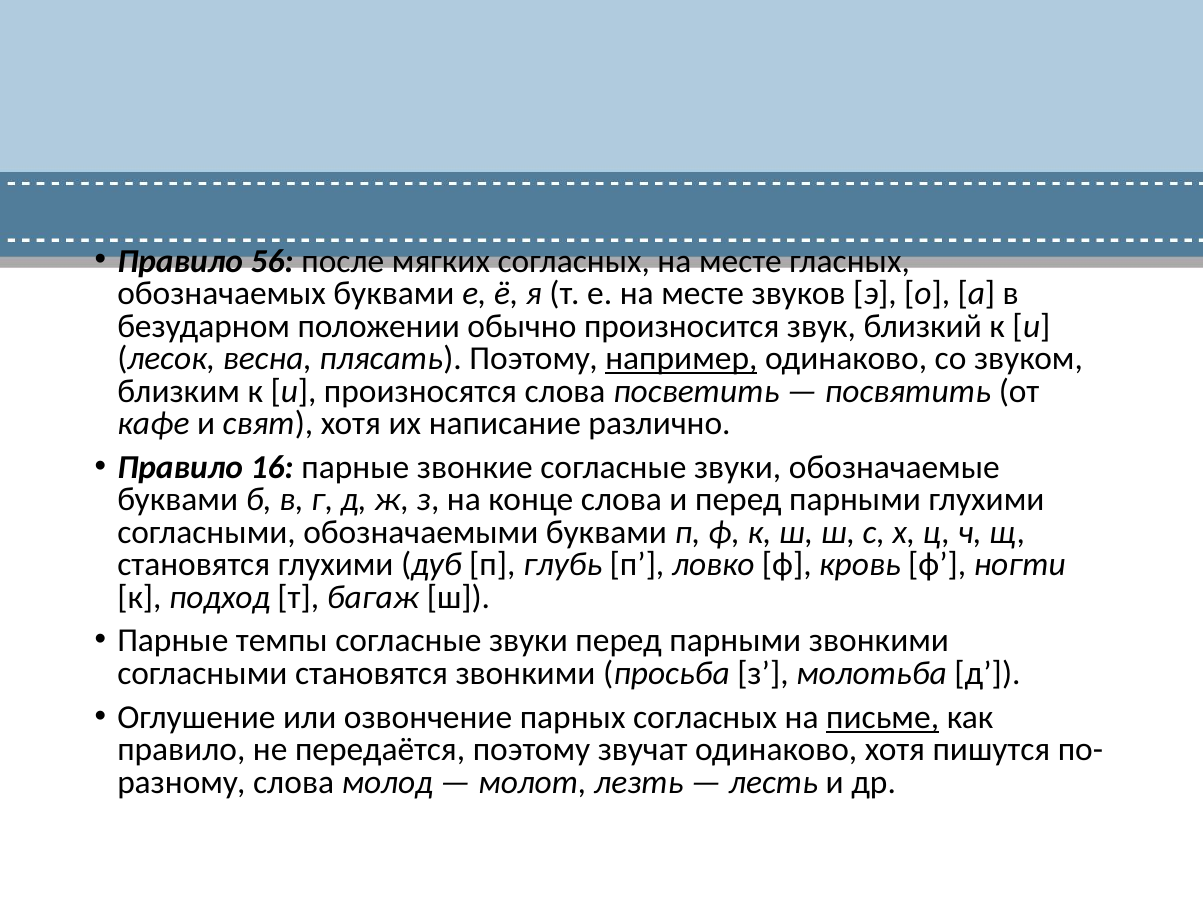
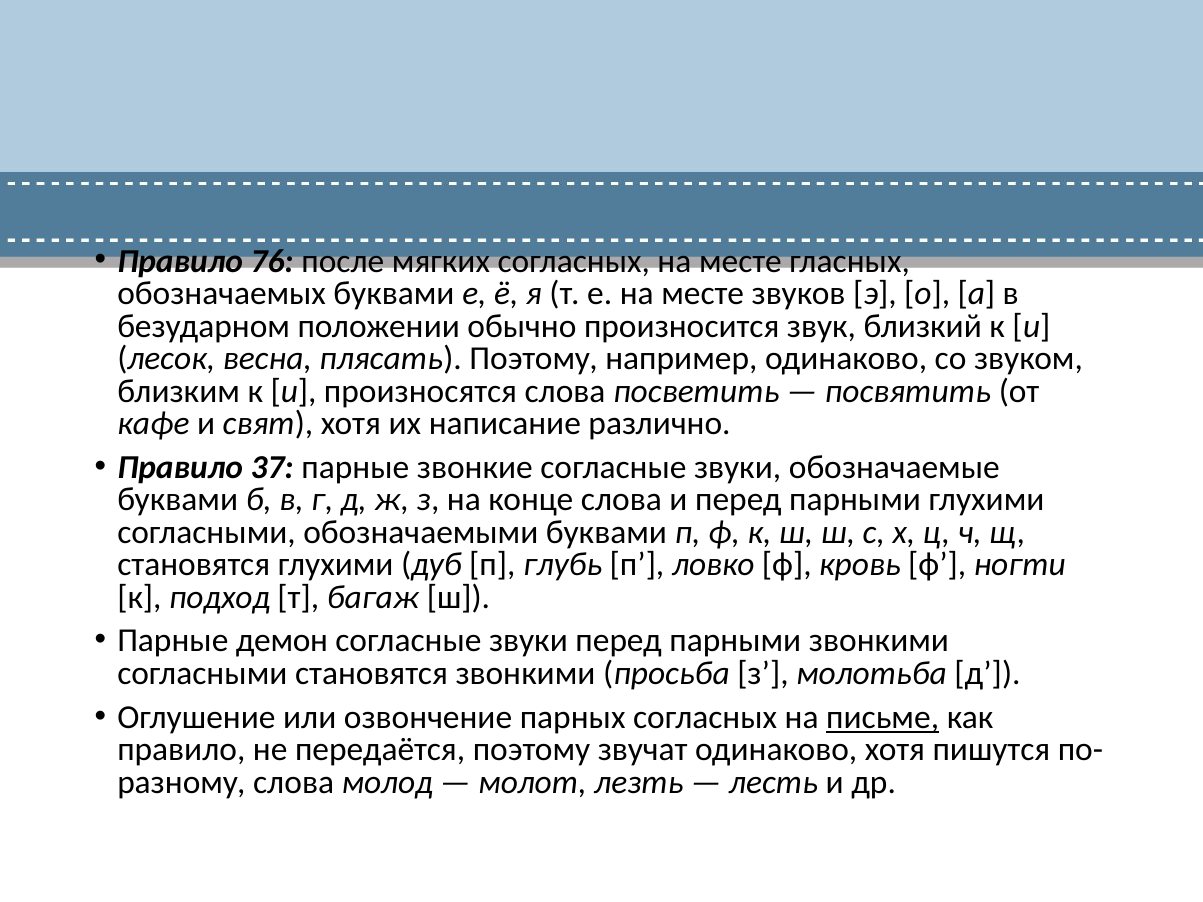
56: 56 -> 76 (272, 261)
например underline: present -> none (681, 359)
16: 16 -> 37 (272, 467)
темпы: темпы -> демон (282, 641)
